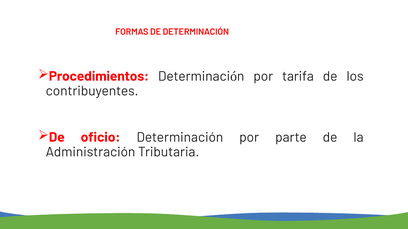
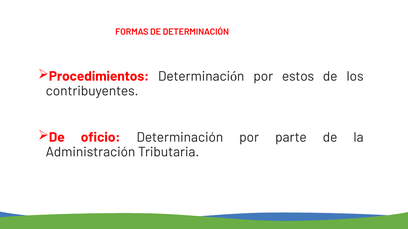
tarifa: tarifa -> estos (298, 77)
